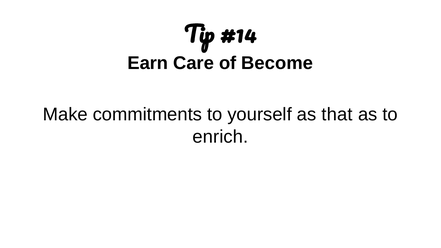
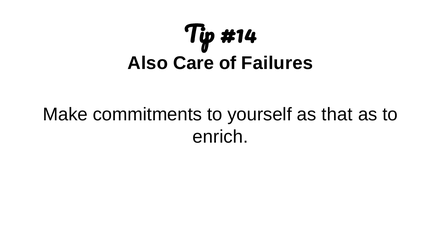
Earn: Earn -> Also (148, 63)
Become: Become -> Failures (277, 63)
